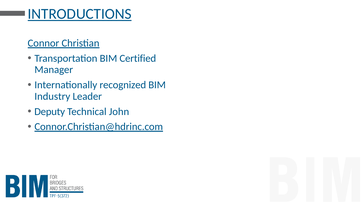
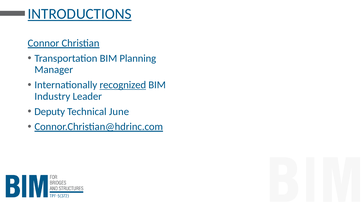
Certified: Certified -> Planning (138, 58)
recognized underline: none -> present (123, 85)
John: John -> June (119, 112)
